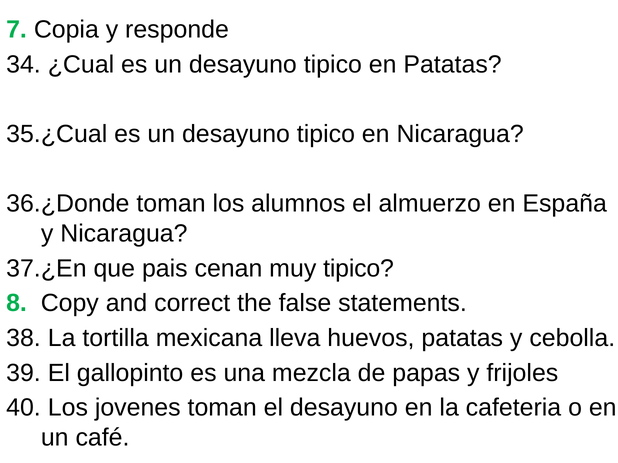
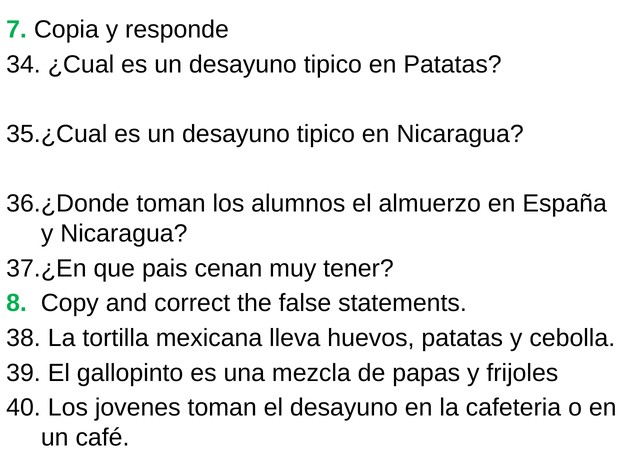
muy tipico: tipico -> tener (358, 269)
